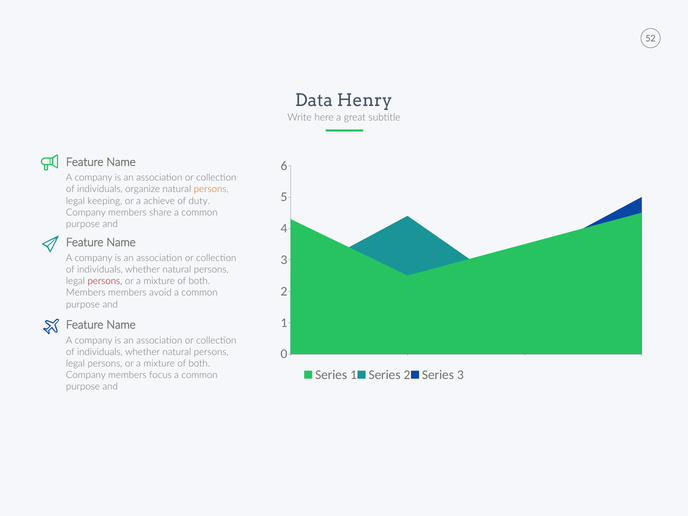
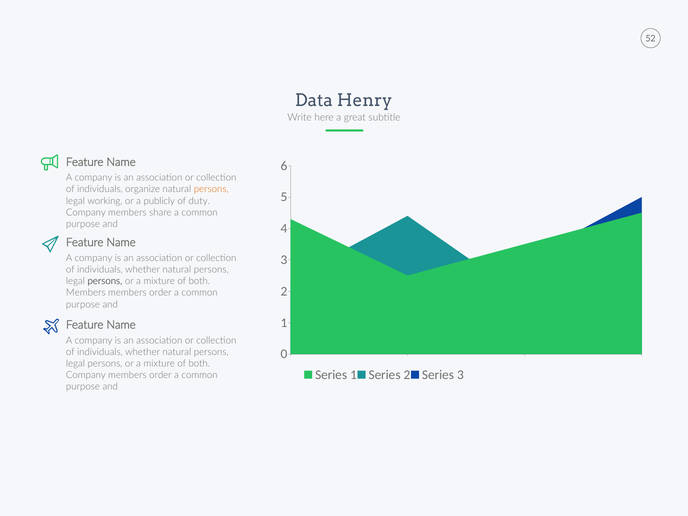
keeping: keeping -> working (105, 201)
achieve: achieve -> publicly (159, 201)
persons colour: red -> black (105, 281)
avoid: avoid -> order (160, 293)
Company members focus: focus -> order (160, 375)
